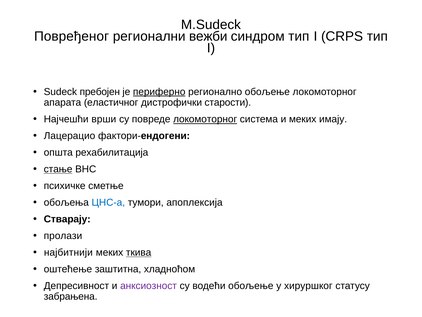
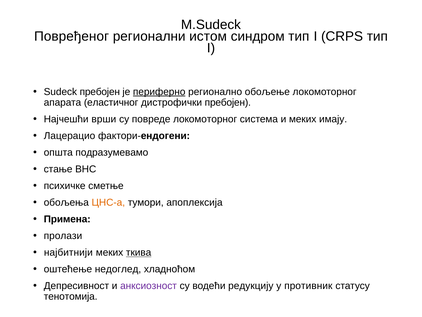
вежби: вежби -> истом (208, 36)
дистрофички старости: старости -> пребојен (228, 102)
локомоторног underline: present -> none (205, 119)
рехабилитација: рехабилитација -> подразумевамо (112, 152)
стање underline: present -> none (58, 169)
ЦНС-а colour: blue -> orange (108, 202)
Стварају: Стварају -> Примена (67, 219)
заштитна: заштитна -> недоглед (118, 269)
водећи обољење: обољење -> редукцију (251, 285)
хируршког: хируршког -> противник (308, 285)
забрањена: забрањена -> тенотомија (71, 296)
